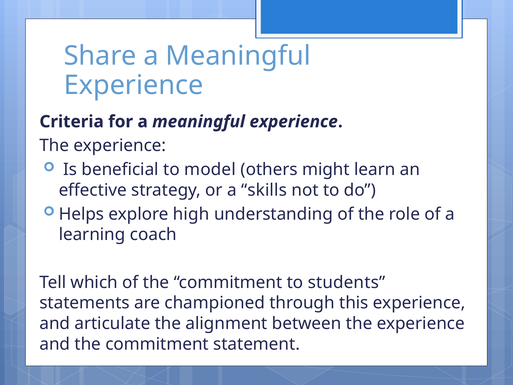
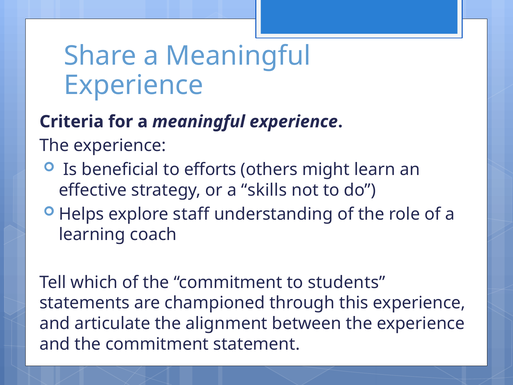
model: model -> efforts (210, 169)
high: high -> staff (191, 214)
